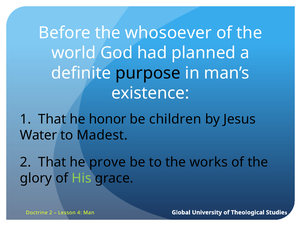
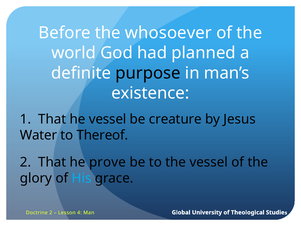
he honor: honor -> vessel (108, 119)
children: children -> creature (175, 119)
Madest: Madest -> Thereof (102, 135)
the works: works -> vessel (209, 162)
His colour: light green -> light blue (82, 178)
